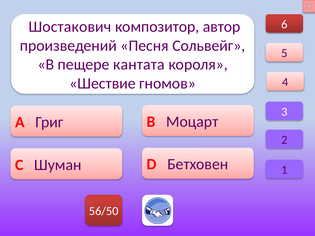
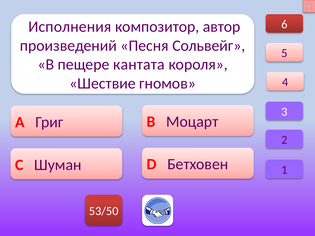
Шостакович: Шостакович -> Исполнения (70, 27)
56/50: 56/50 -> 53/50 (104, 211)
